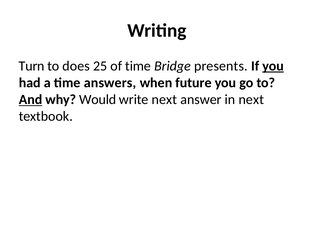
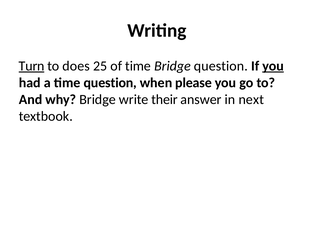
Turn underline: none -> present (32, 66)
Bridge presents: presents -> question (221, 66)
time answers: answers -> question (110, 83)
future: future -> please (194, 83)
And underline: present -> none (31, 99)
why Would: Would -> Bridge (98, 99)
write next: next -> their (165, 99)
